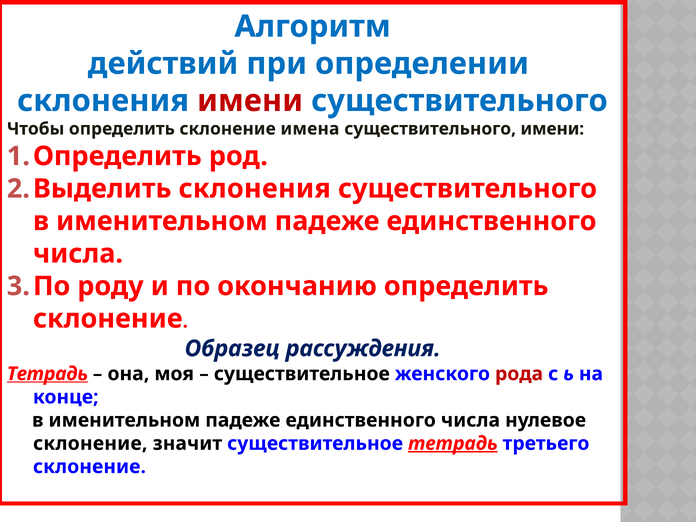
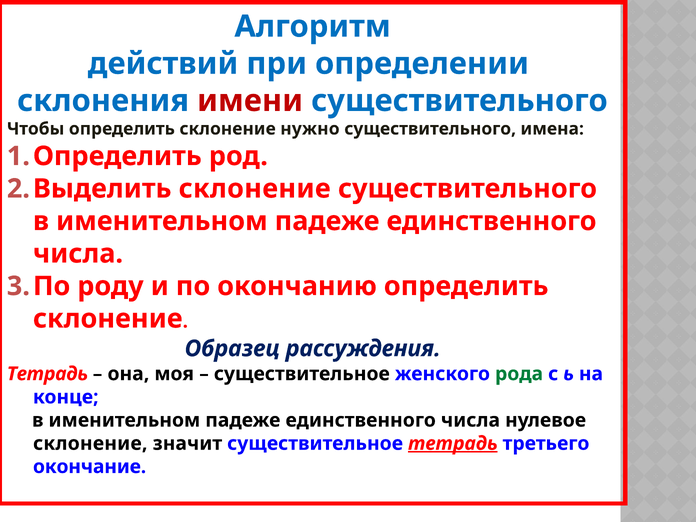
имена: имена -> нужно (310, 129)
существительного имени: имени -> имена (552, 129)
склонения: склонения -> склонение (255, 189)
Тетрадь underline: present -> none (47, 374)
рода colour: red -> green (519, 374)
склонение: склонение -> окончание (90, 467)
